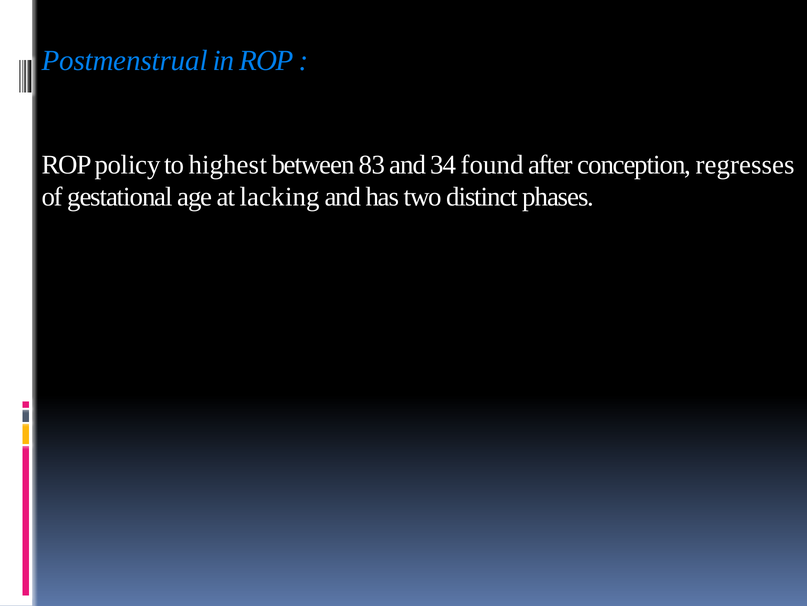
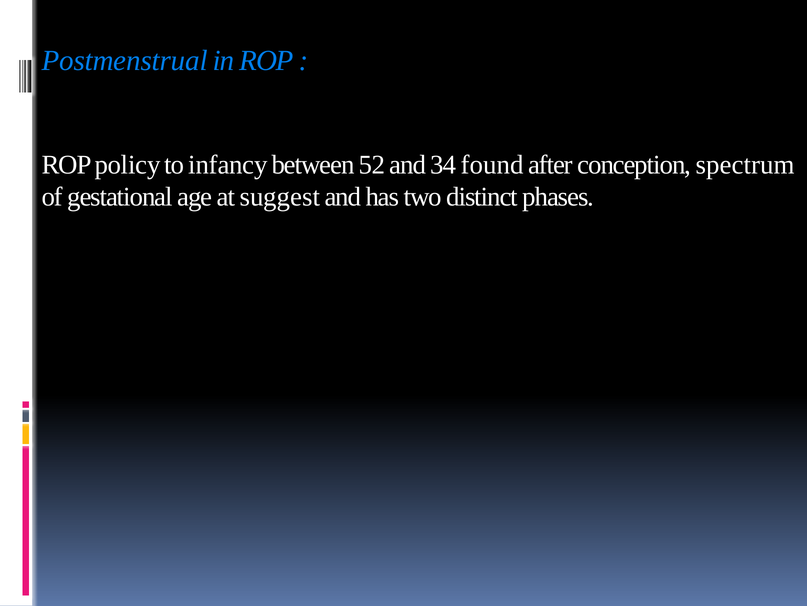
highest: highest -> infancy (228, 165)
83: 83 -> 52 (372, 165)
regresses: regresses -> spectrum (745, 165)
lacking: lacking -> suggest (280, 197)
